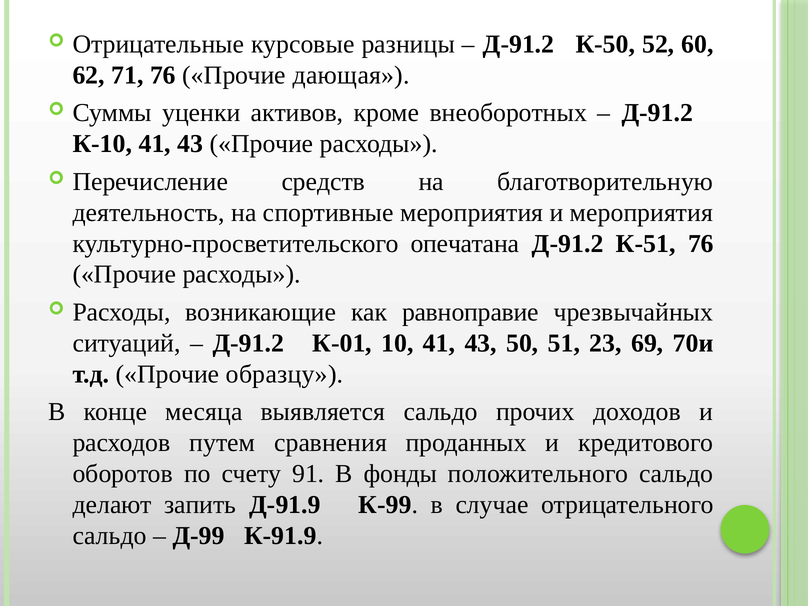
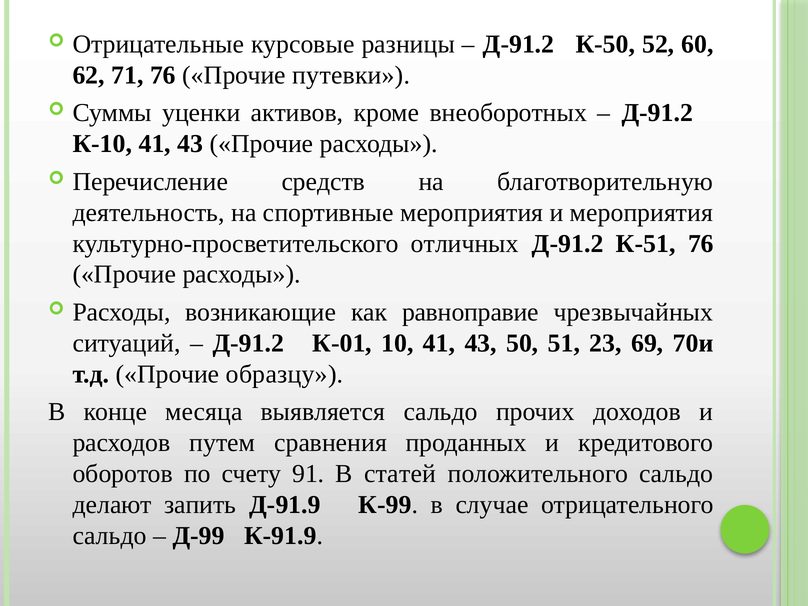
дающая: дающая -> путевки (351, 75)
опечатана: опечатана -> отличных (465, 243)
фонды: фонды -> статей (400, 474)
